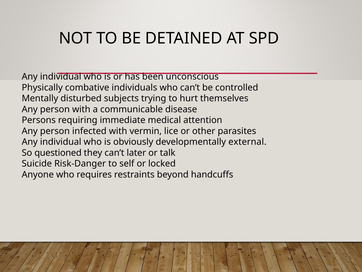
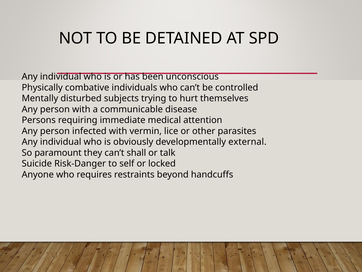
questioned: questioned -> paramount (58, 153)
later: later -> shall (136, 153)
